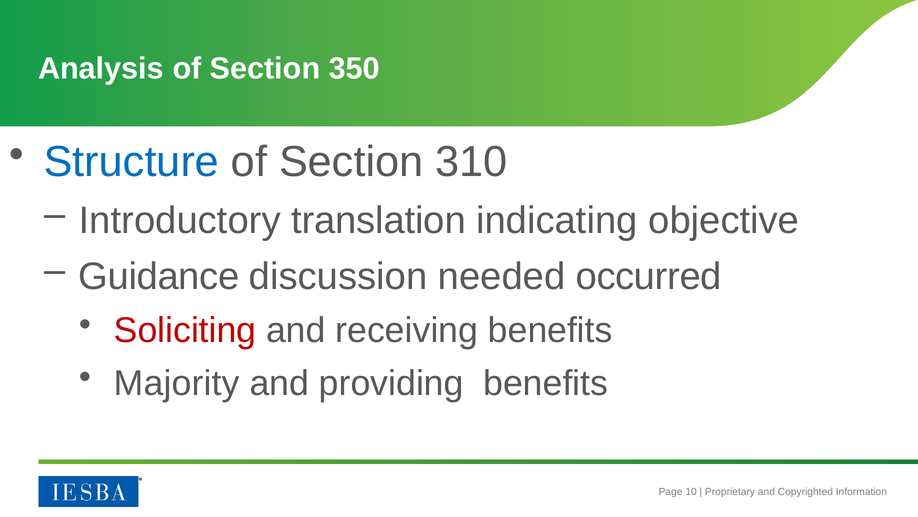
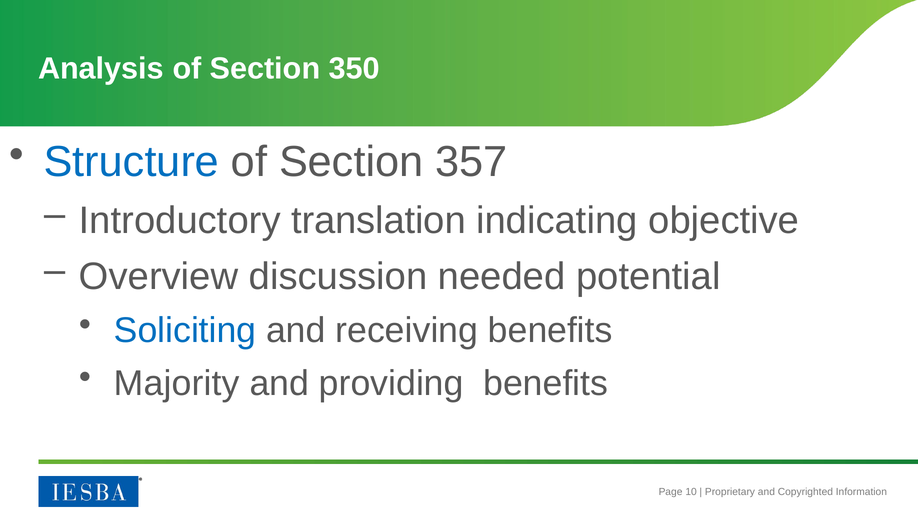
310: 310 -> 357 (471, 162)
Guidance: Guidance -> Overview (159, 276)
occurred: occurred -> potential (648, 276)
Soliciting colour: red -> blue (185, 330)
